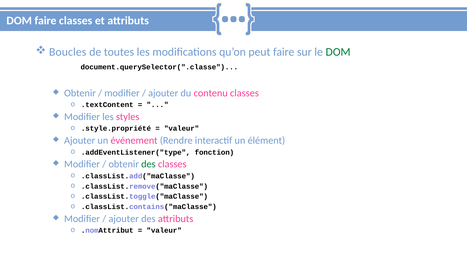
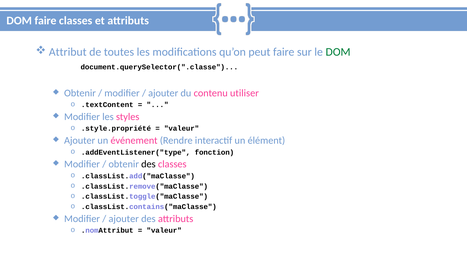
Boucles: Boucles -> Attribut (68, 52)
contenu classes: classes -> utiliser (244, 93)
des colour: green -> black (148, 165)
